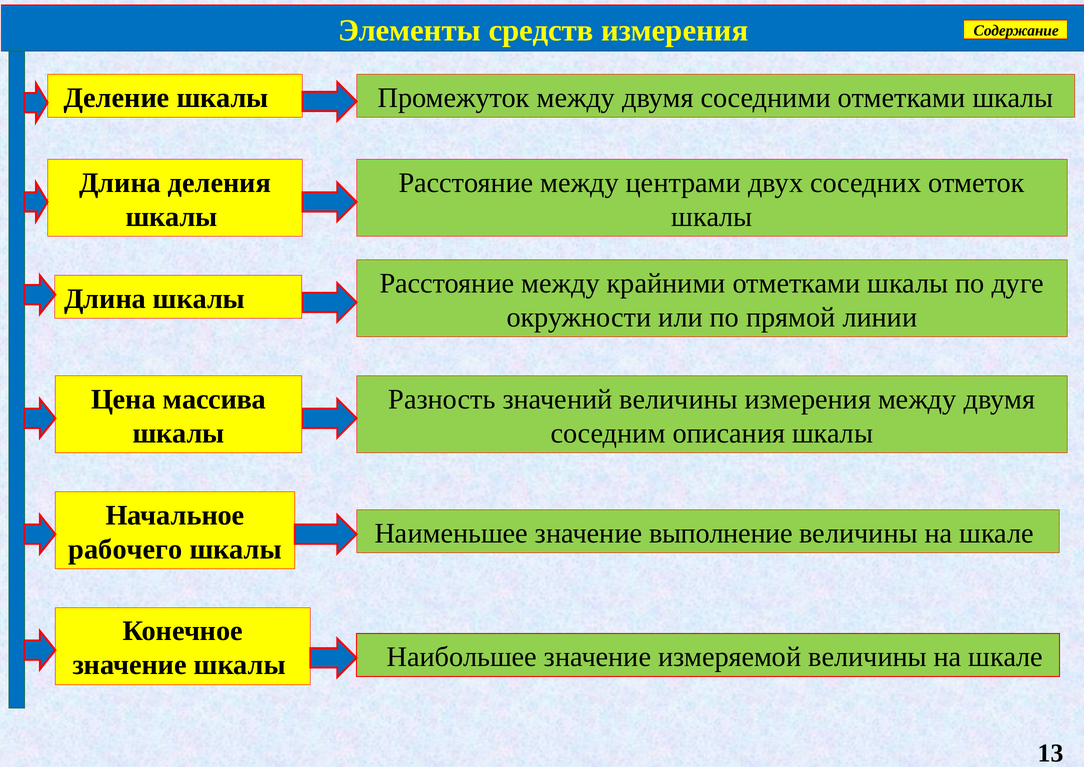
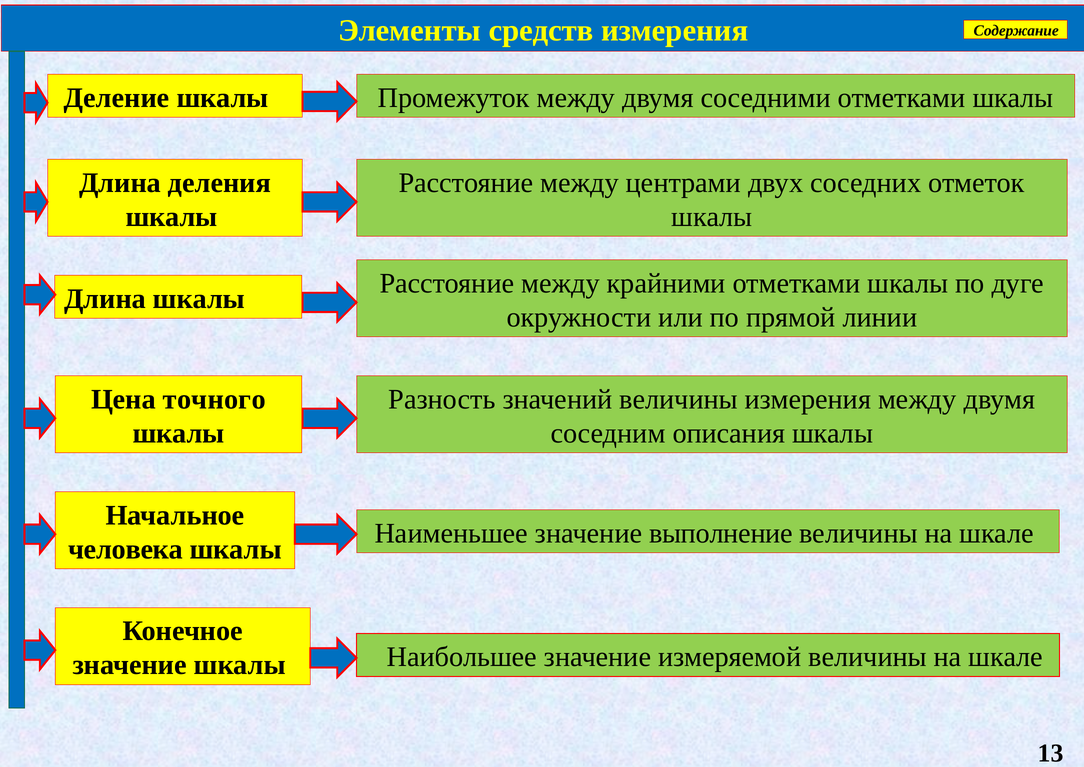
массива: массива -> точного (214, 399)
рабочего: рабочего -> человека (126, 549)
